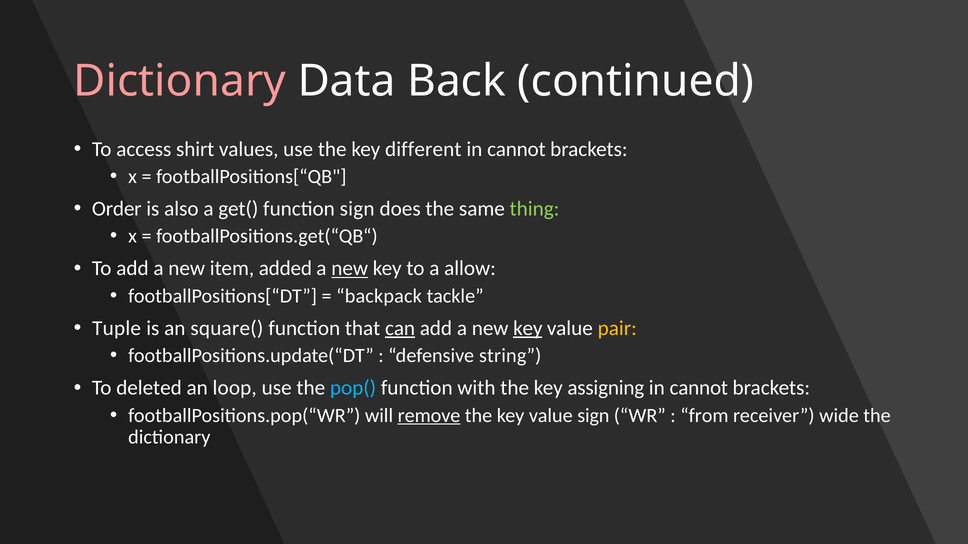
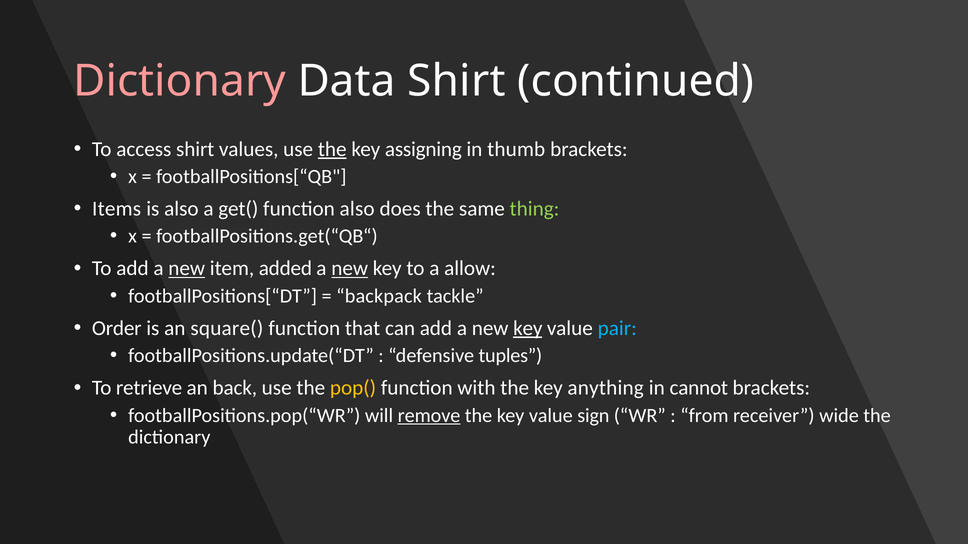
Data Back: Back -> Shirt (456, 81)
the underline: none -> present (332, 149)
different: different -> assigning (423, 149)
cannot: cannot -> thumb (516, 149)
Order: Order -> Items (117, 209)
function sign: sign -> also (357, 209)
new underline: none -> present (187, 269)
Tuple: Tuple -> Order (117, 329)
can underline: present -> none (400, 329)
pair colour: yellow -> light blue (617, 329)
string: string -> tuples (510, 356)
deleted: deleted -> retrieve (149, 388)
loop: loop -> back (235, 388)
pop( colour: light blue -> yellow (353, 388)
assigning: assigning -> anything (606, 388)
